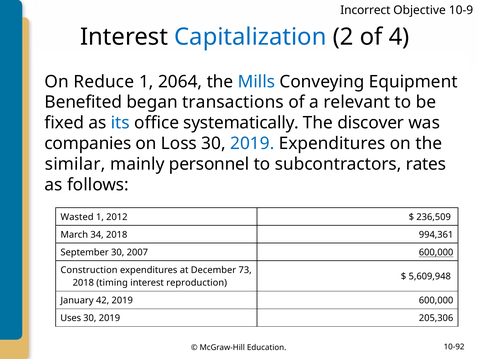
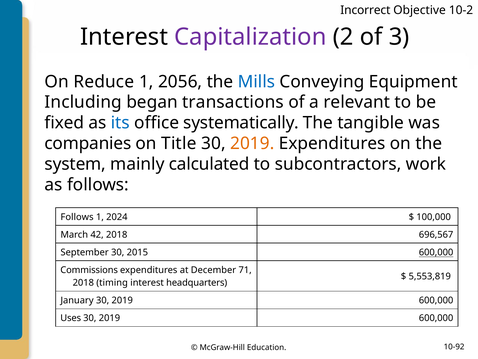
10-9: 10-9 -> 10-2 (461, 10)
Capitalization colour: blue -> purple (250, 37)
4: 4 -> 3 (399, 37)
2064: 2064 -> 2056 (180, 82)
Benefited: Benefited -> Including (83, 102)
discover: discover -> tangible (371, 123)
Loss: Loss -> Title (179, 143)
2019 colour: blue -> orange (252, 143)
similar: similar -> system (75, 164)
personnel: personnel -> calculated (209, 164)
rates: rates -> work (426, 164)
Wasted: Wasted -> Follows (77, 217)
2012: 2012 -> 2024 (117, 217)
236,509: 236,509 -> 100,000 (434, 217)
34: 34 -> 42 (97, 234)
994,361: 994,361 -> 696,567 (436, 234)
2007: 2007 -> 2015 (137, 252)
Construction: Construction -> Commissions (89, 270)
73: 73 -> 71 (245, 270)
5,609,948: 5,609,948 -> 5,553,819 (430, 276)
reproduction: reproduction -> headquarters (197, 282)
January 42: 42 -> 30 (103, 300)
205,306: 205,306 -> 600,000 (436, 318)
